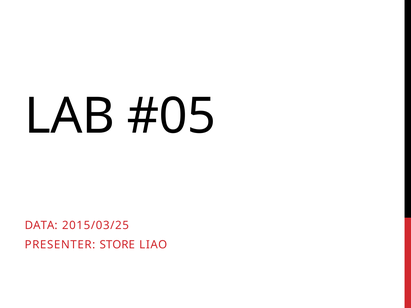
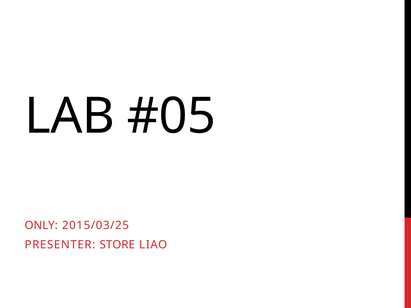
DATA: DATA -> ONLY (41, 225)
